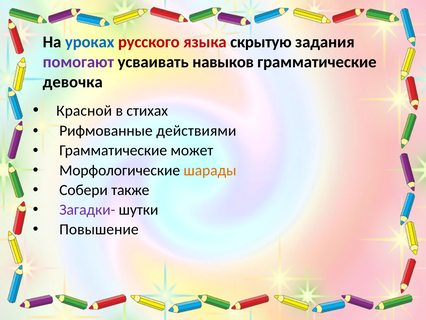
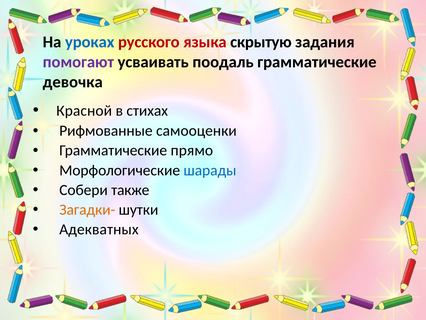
навыков: навыков -> поодаль (223, 62)
действиями: действиями -> самооценки (196, 131)
может: может -> прямо (192, 150)
шарады colour: orange -> blue (210, 170)
Загадки- colour: purple -> orange (87, 209)
Повышение: Повышение -> Адекватных (99, 229)
